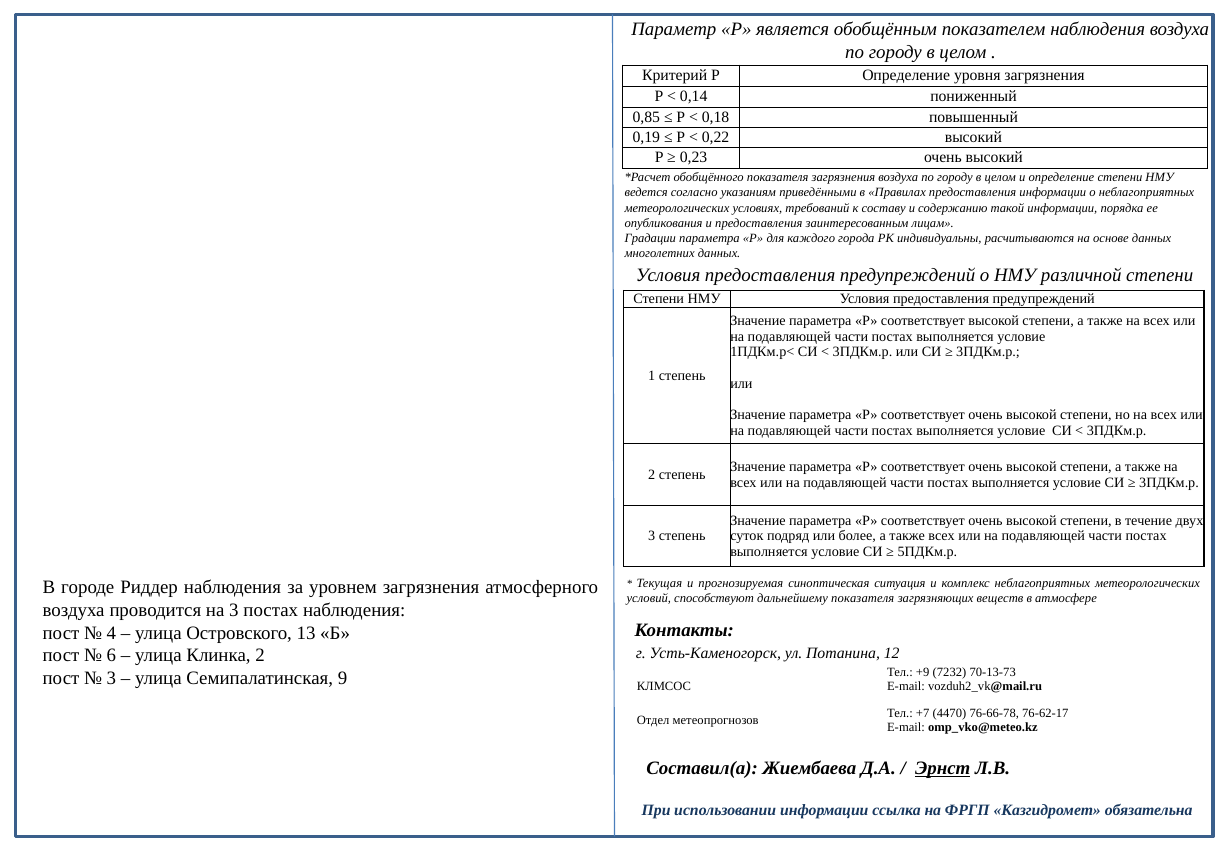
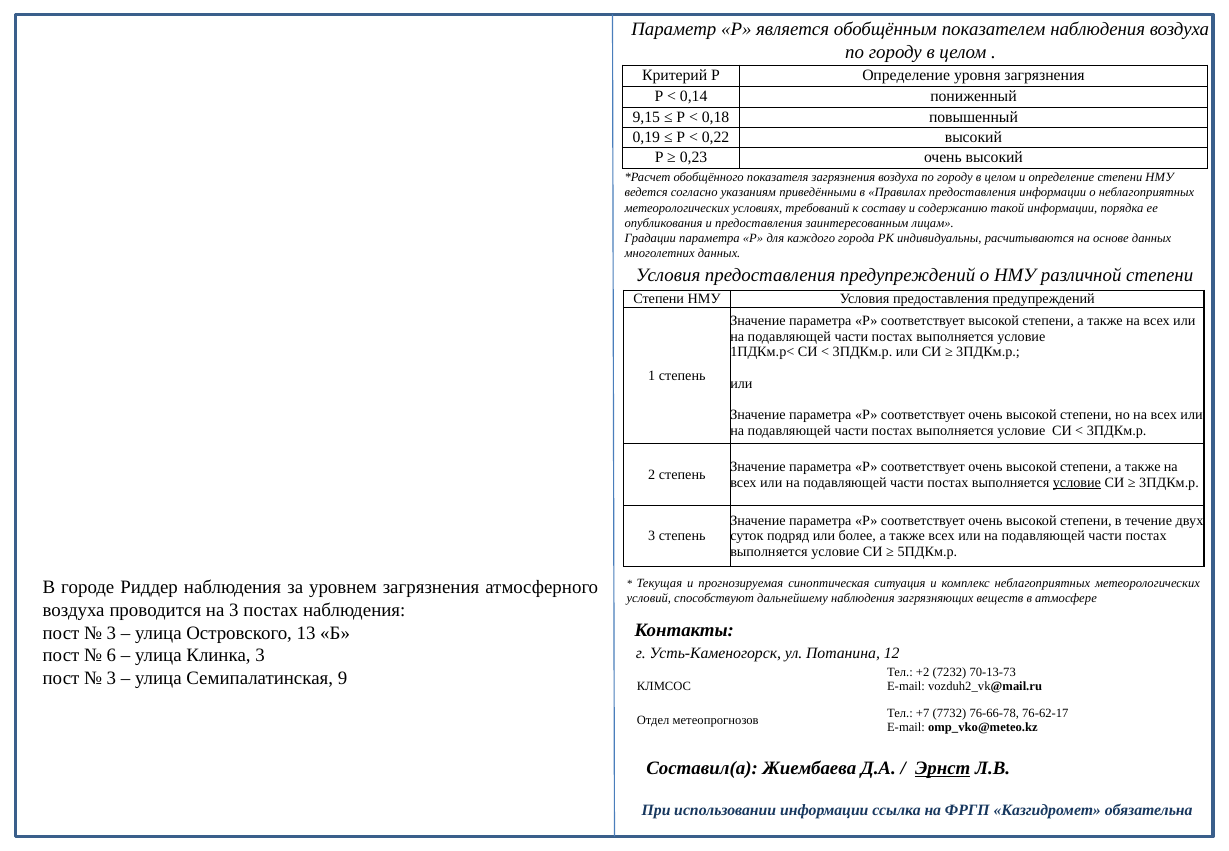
0,85: 0,85 -> 9,15 (646, 117)
условие underline: none -> present (1077, 482)
дальнейшему показателя: показателя -> наблюдения (863, 599)
4: 4 -> 3 (111, 633)
Клинка 2: 2 -> 3 (260, 655)
+9: +9 -> +2 (923, 672)
4470: 4470 -> 7732 (949, 713)
